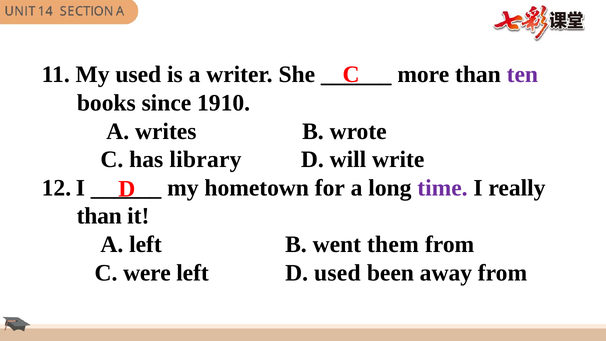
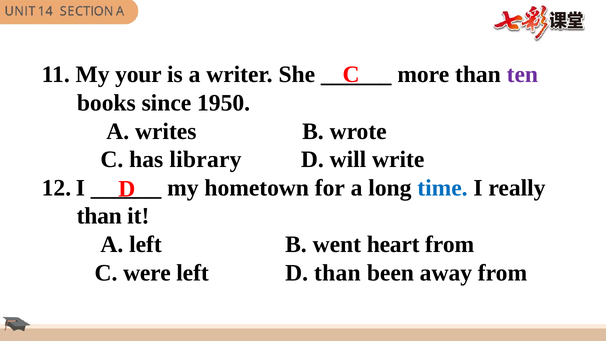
My used: used -> your (138, 75)
1910: 1910 -> 1950 (224, 103)
time colour: purple -> blue (442, 188)
them: them -> heart (393, 244)
D used: used -> than (337, 273)
